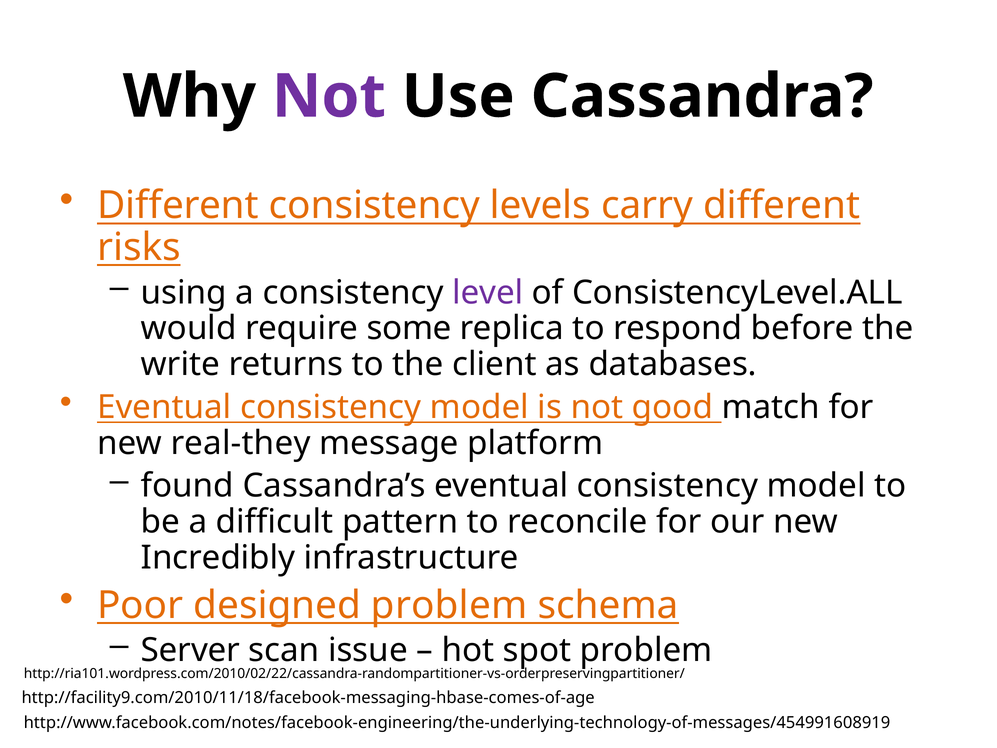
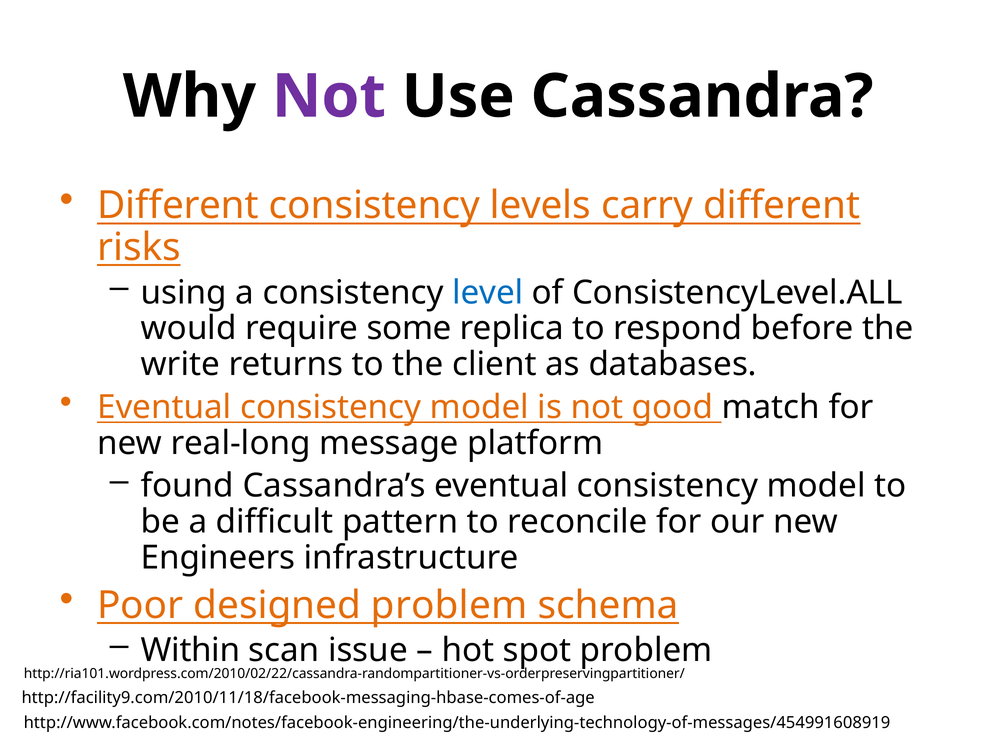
level colour: purple -> blue (488, 292)
real-they: real-they -> real-long (241, 443)
Incredibly: Incredibly -> Engineers (218, 558)
Server: Server -> Within (191, 650)
